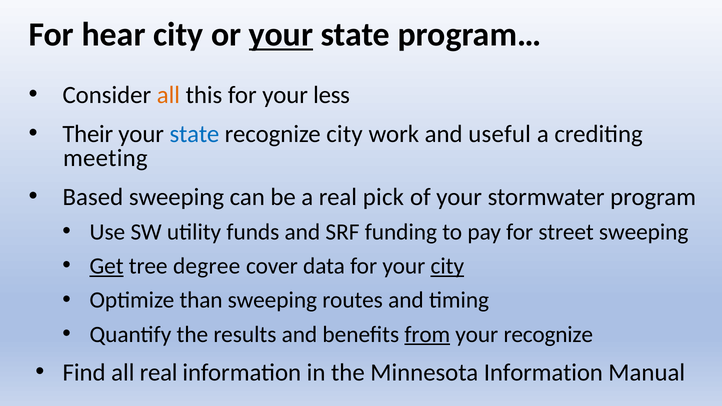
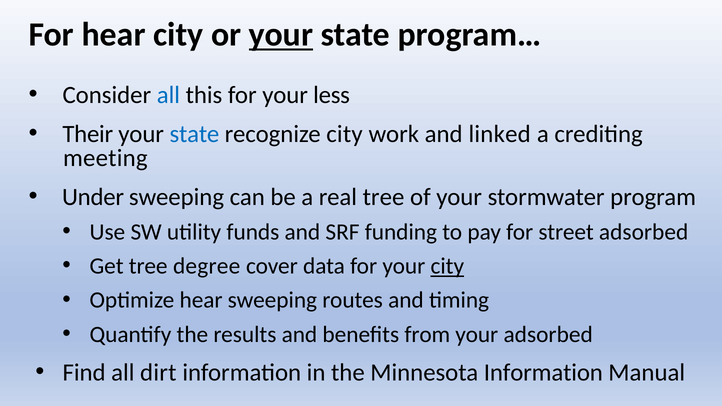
all colour: orange -> blue (168, 95)
useful: useful -> linked (500, 134)
Based: Based -> Under (93, 197)
real pick: pick -> tree (384, 197)
street sweeping: sweeping -> adsorbed (644, 232)
Get underline: present -> none (107, 266)
Optimize than: than -> hear (201, 300)
from underline: present -> none (427, 334)
your recognize: recognize -> adsorbed (548, 334)
all real: real -> dirt (158, 373)
